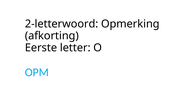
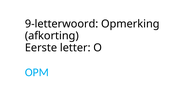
2-letterwoord: 2-letterwoord -> 9-letterwoord (62, 24)
